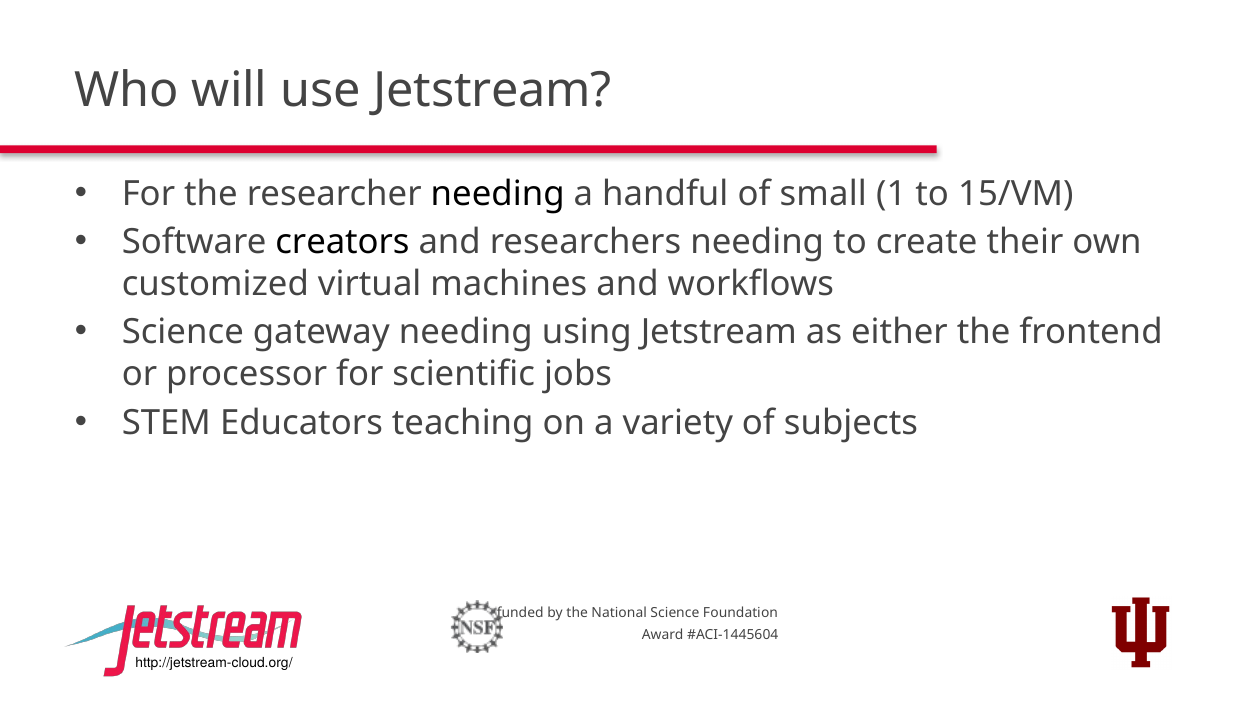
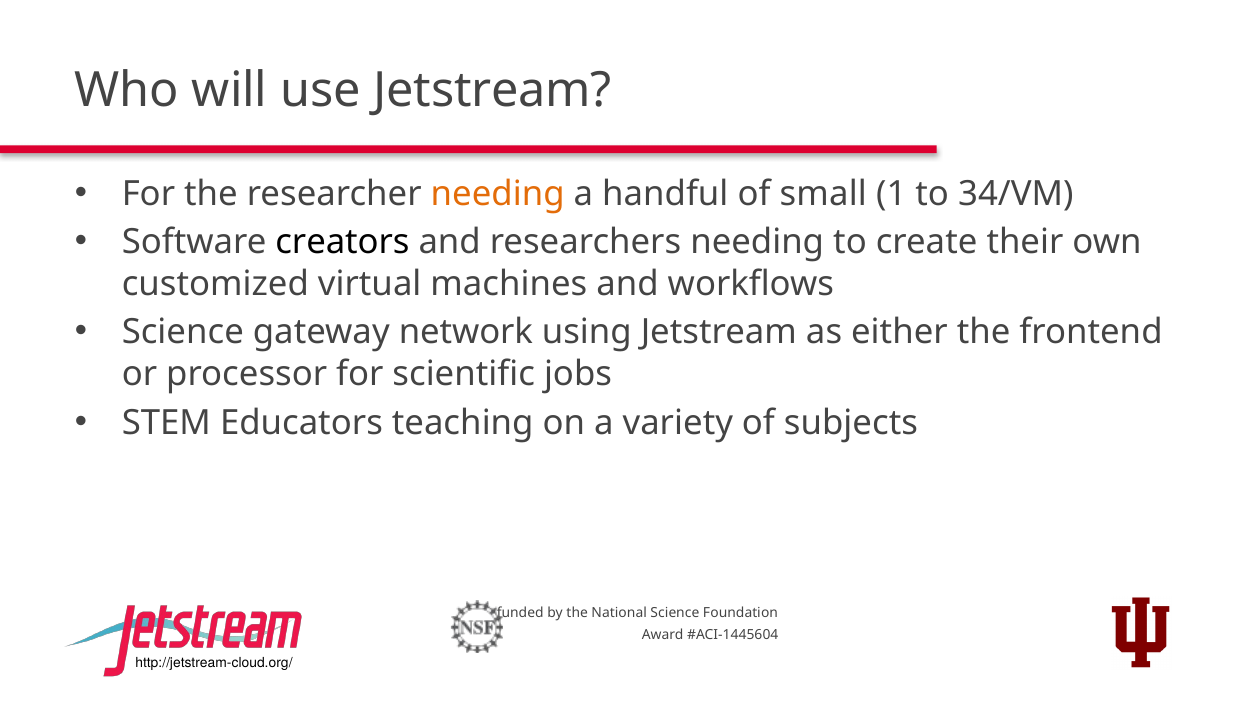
needing colour: black -> orange (498, 193)
15/VM: 15/VM -> 34/VM (1016, 193)
gateway needing: needing -> network (466, 332)
